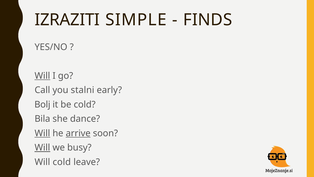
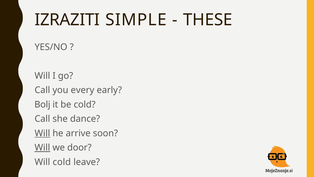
FINDS: FINDS -> THESE (208, 20)
Will underline: present -> none (42, 76)
stalni: stalni -> every (83, 90)
Bila: Bila -> Call (42, 119)
arrive underline: present -> none (78, 133)
busy: busy -> door (79, 147)
